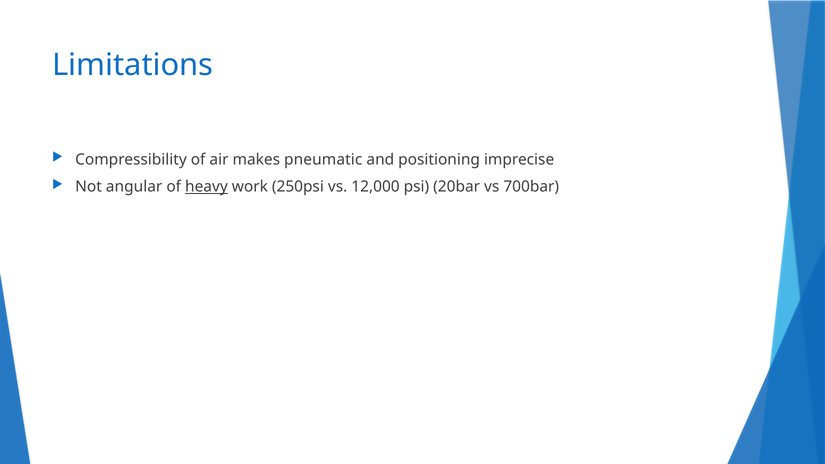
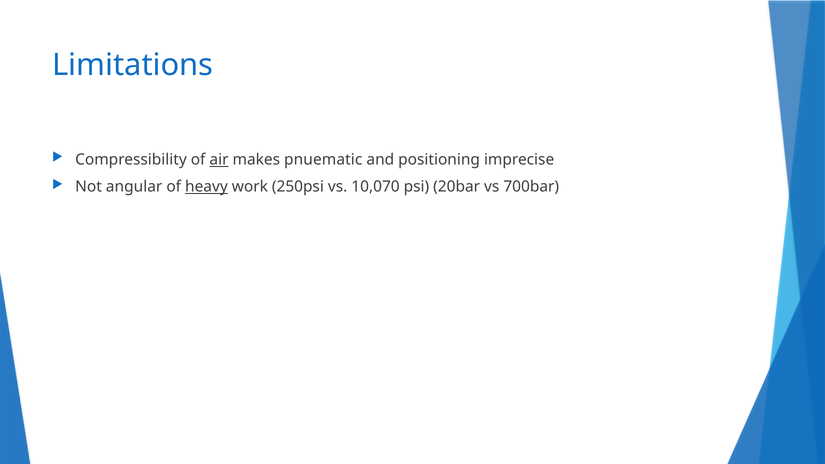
air underline: none -> present (219, 160)
pneumatic: pneumatic -> pnuematic (323, 160)
12,000: 12,000 -> 10,070 (376, 187)
